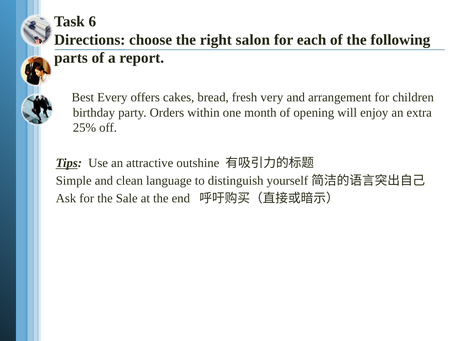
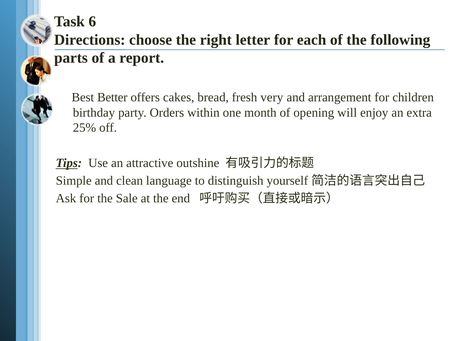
salon: salon -> letter (253, 40)
Every: Every -> Better (112, 97)
